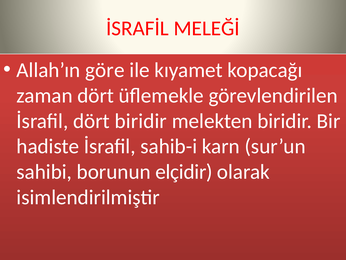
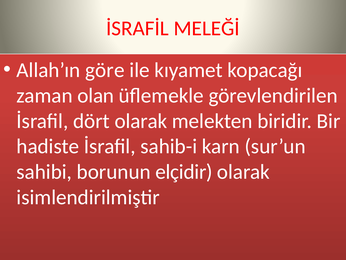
zaman dört: dört -> olan (96, 95)
dört biridir: biridir -> olarak (141, 121)
